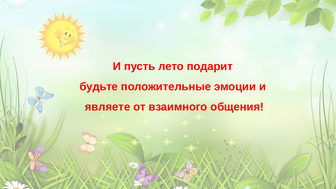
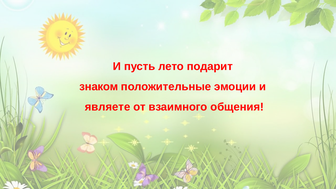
будьте: будьте -> знаком (99, 87)
